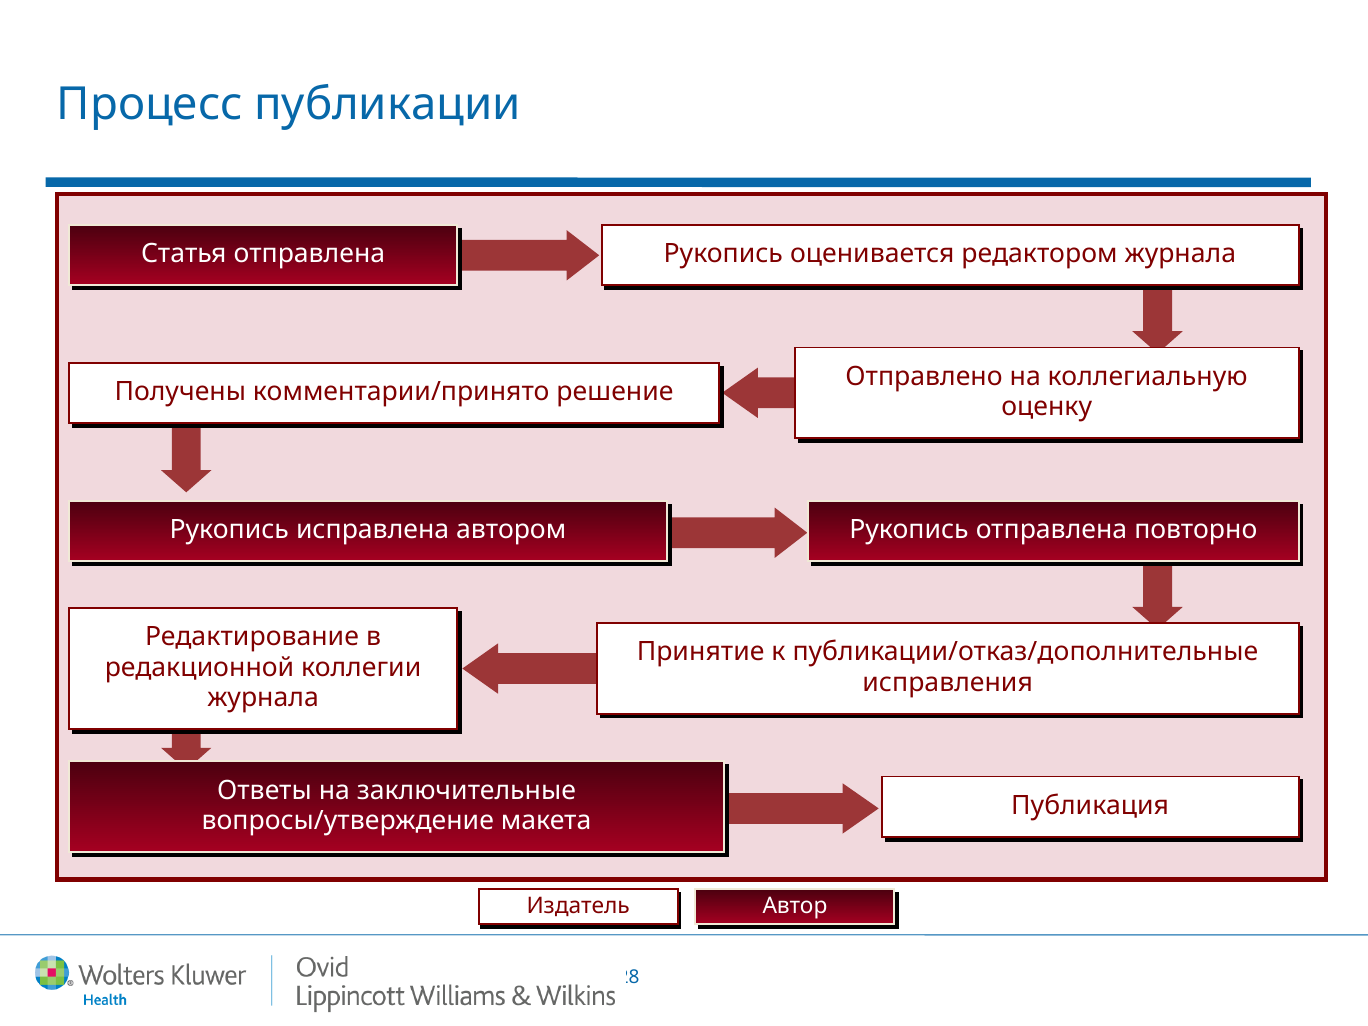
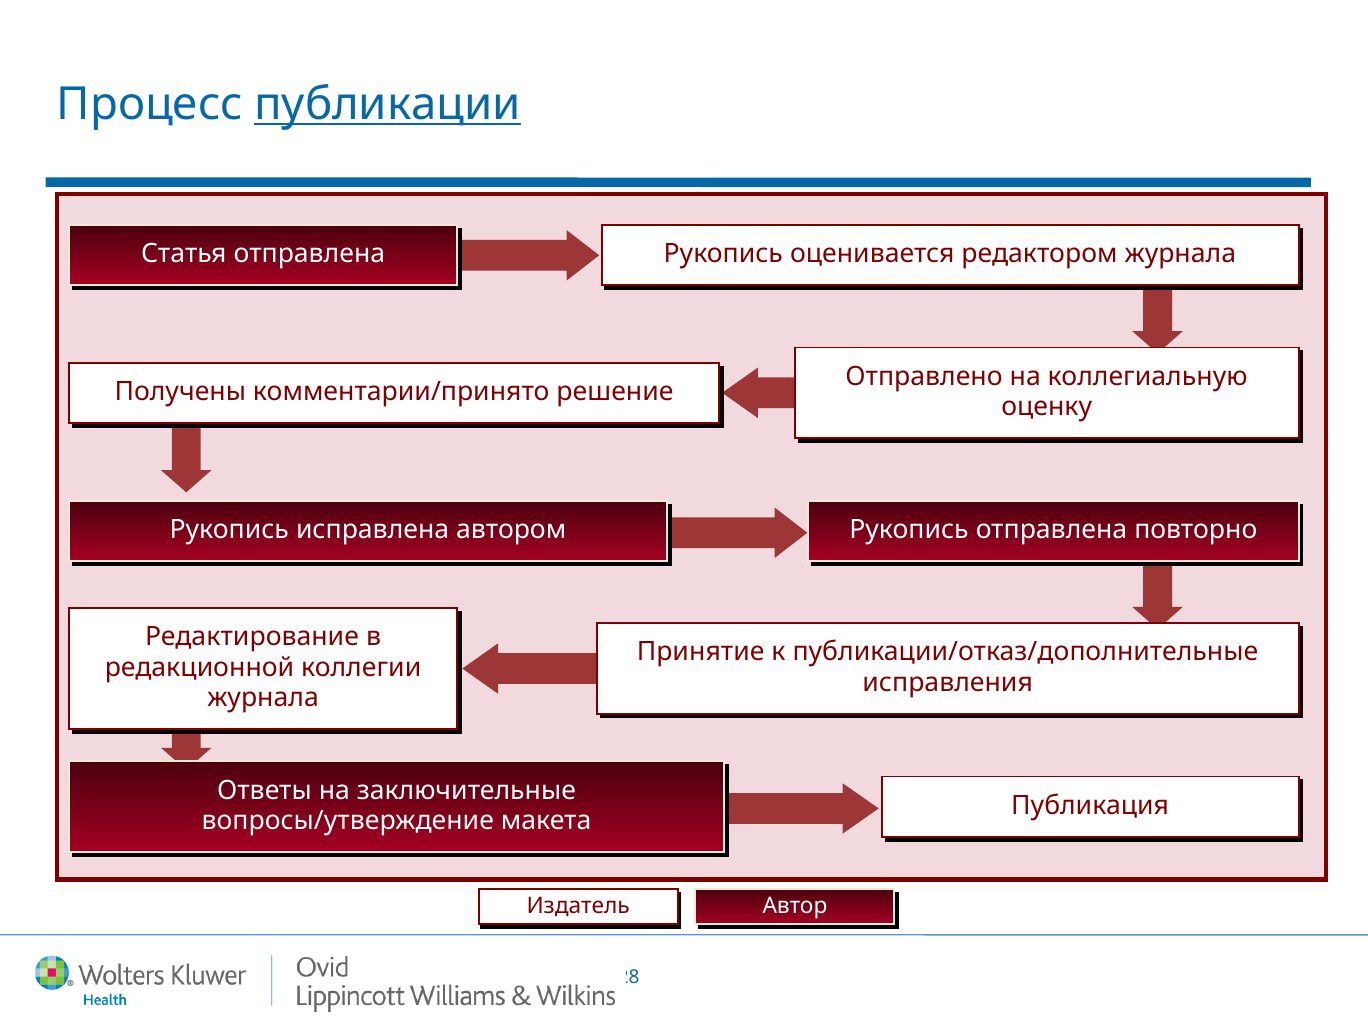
публикации underline: none -> present (388, 104)
